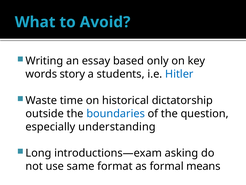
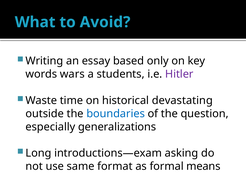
story: story -> wars (72, 74)
Hitler colour: blue -> purple (179, 74)
dictatorship: dictatorship -> devastating (182, 100)
understanding: understanding -> generalizations (117, 126)
